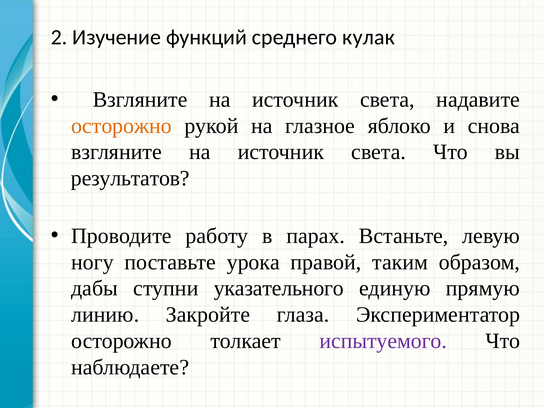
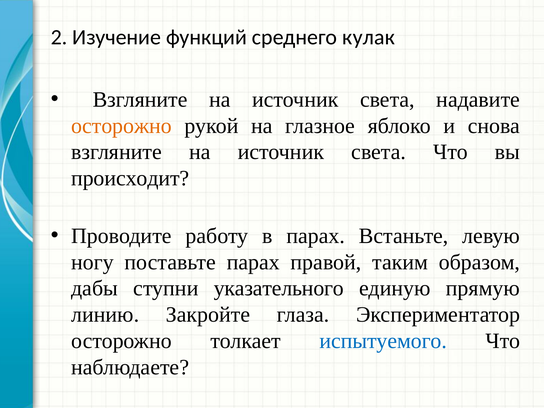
результатов: результатов -> происходит (130, 178)
поставьте урока: урока -> парах (253, 262)
испытуемого colour: purple -> blue (383, 341)
